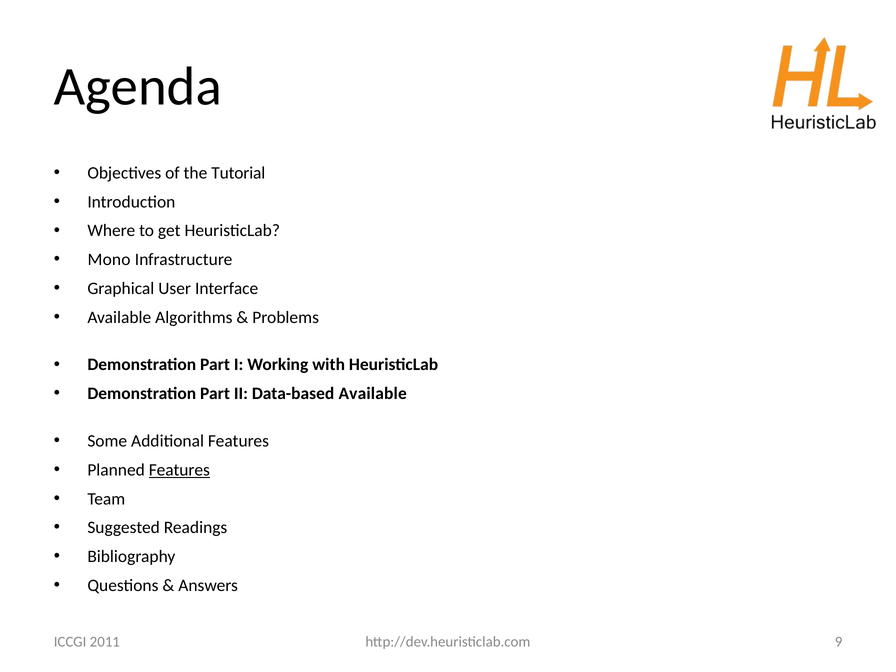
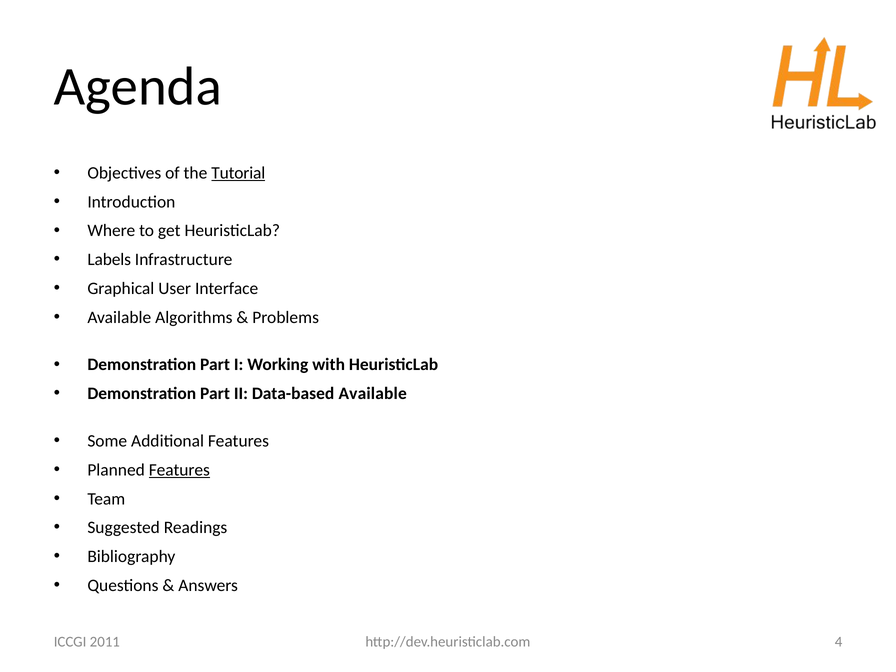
Tutorial underline: none -> present (238, 173)
Mono: Mono -> Labels (109, 260)
9: 9 -> 4 (839, 642)
